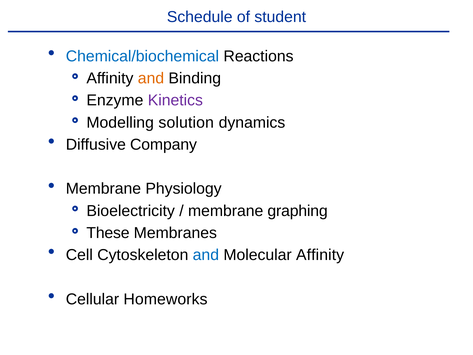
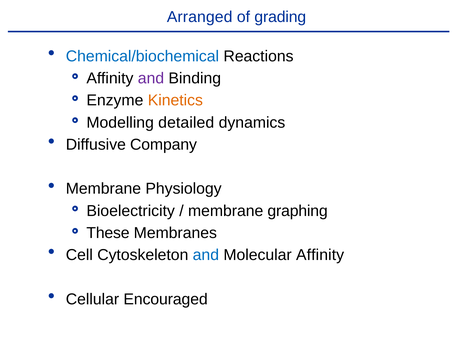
Schedule: Schedule -> Arranged (200, 17)
student: student -> grading (280, 17)
and colour: orange -> purple (151, 78)
Kinetics colour: purple -> orange (175, 100)
solution: solution -> detailed (186, 122)
Homeworks: Homeworks -> Encouraged (166, 299)
